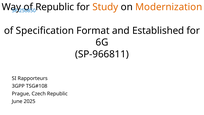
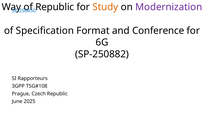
Modernization colour: orange -> purple (169, 7)
Established: Established -> Conference (158, 31)
SP-966811: SP-966811 -> SP-250882 (102, 54)
